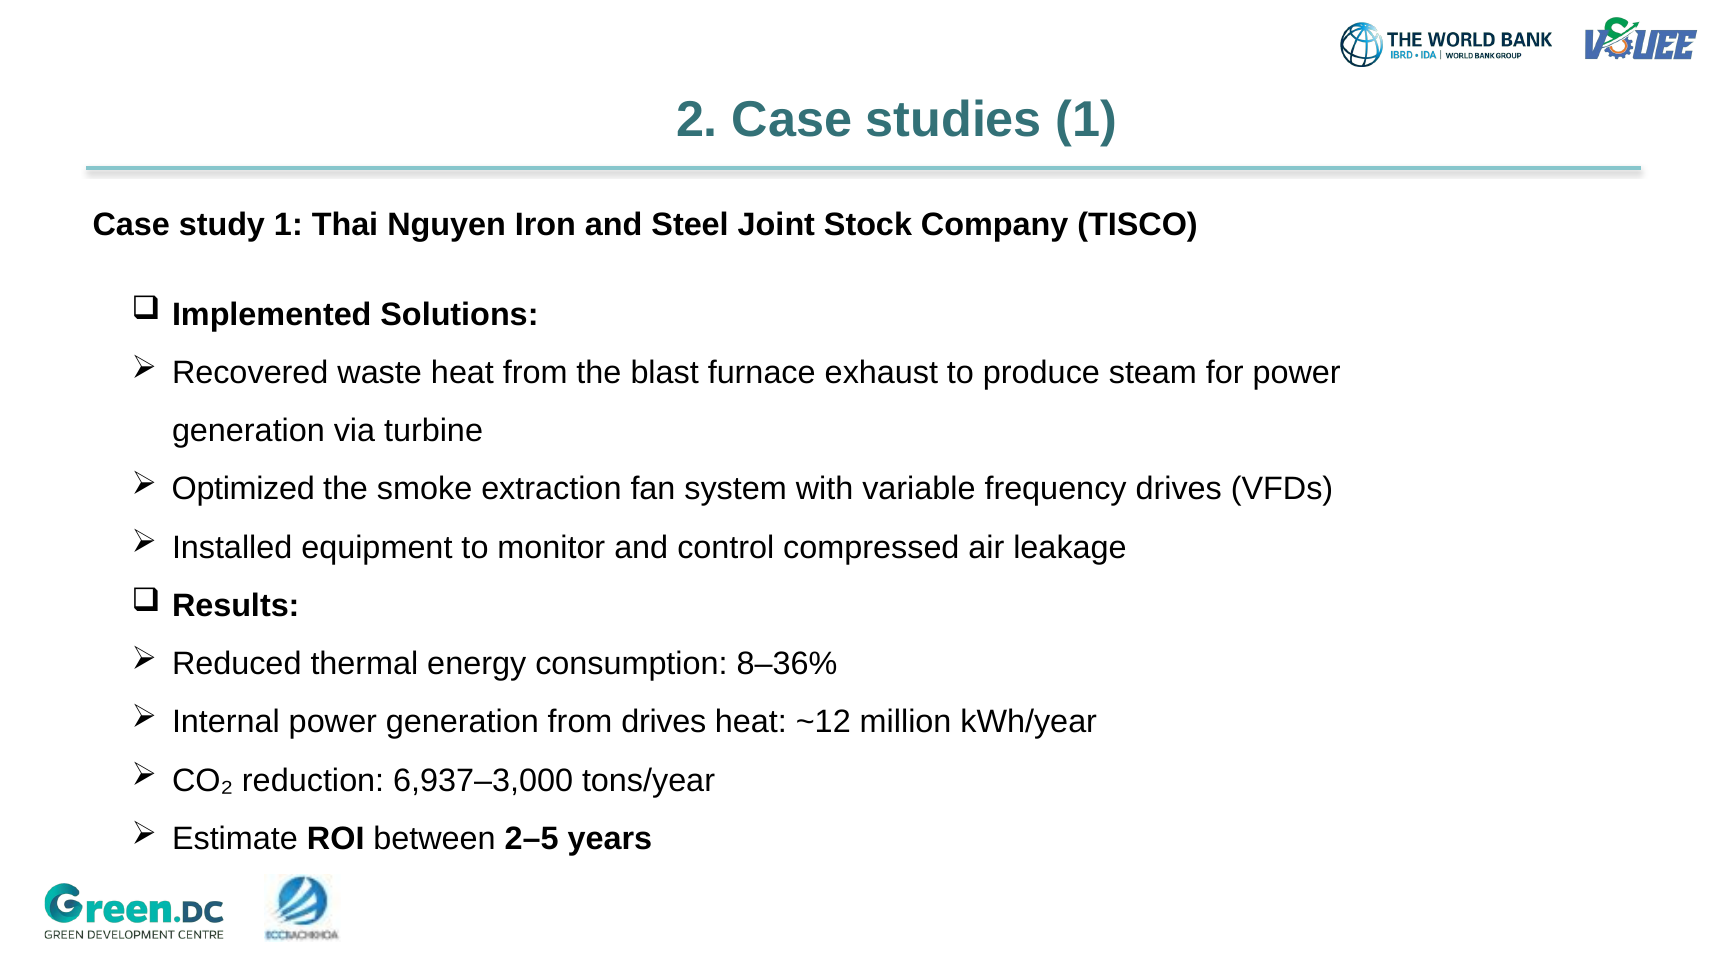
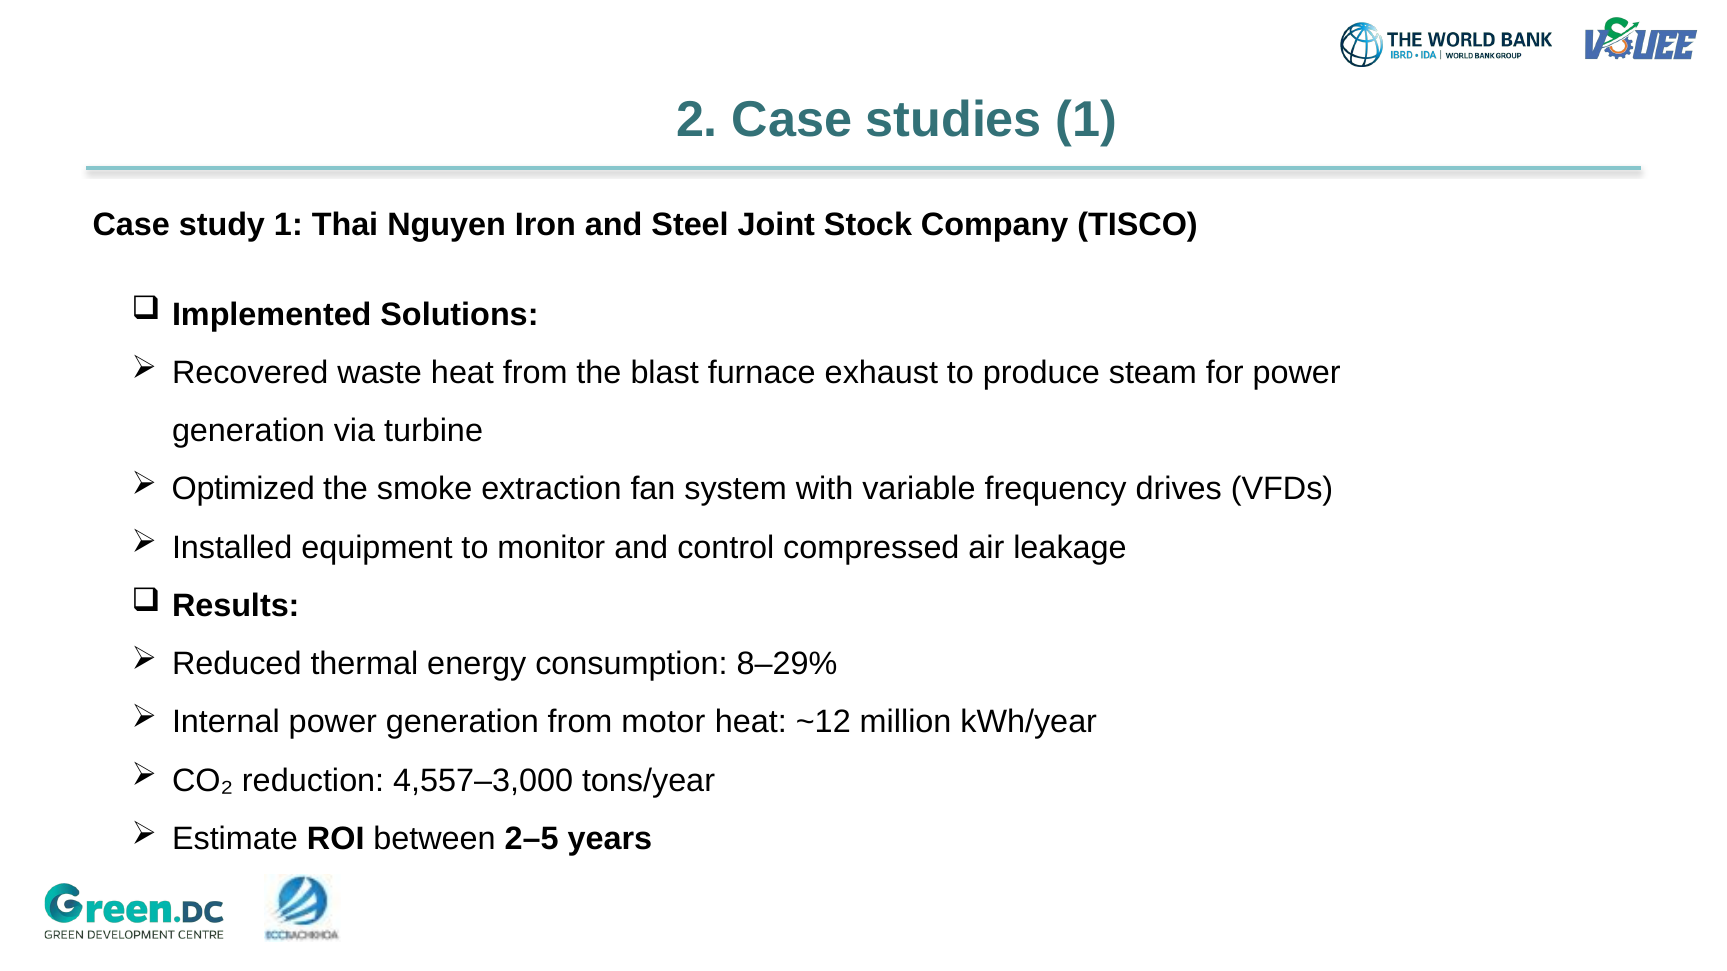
8–36%: 8–36% -> 8–29% (787, 664)
from drives: drives -> motor (663, 723)
6,937–3,000: 6,937–3,000 -> 4,557–3,000 (483, 781)
